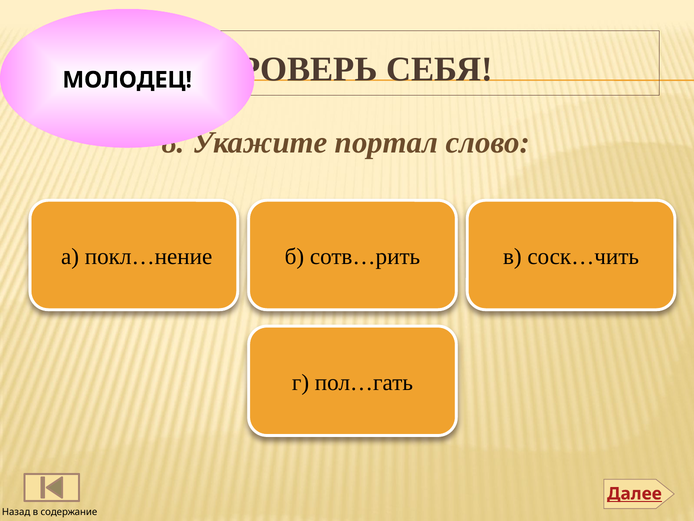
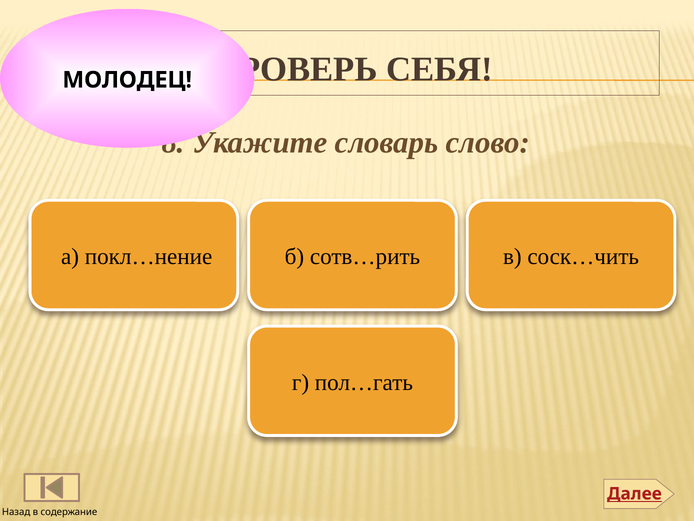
портал: портал -> словарь (387, 142)
